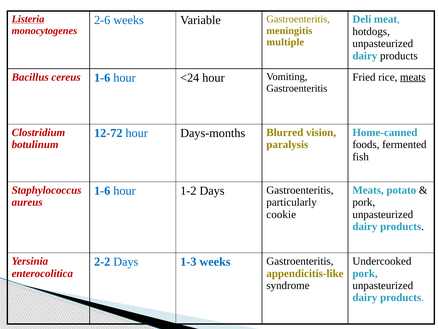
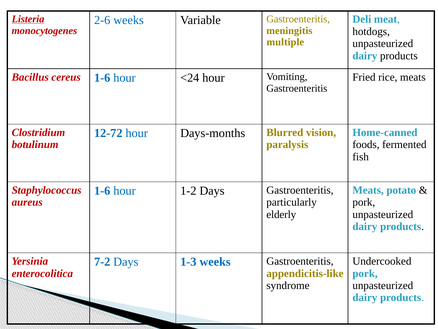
meats underline: present -> none (413, 77)
cookie: cookie -> elderly (281, 214)
2-2: 2-2 -> 7-2 (102, 262)
